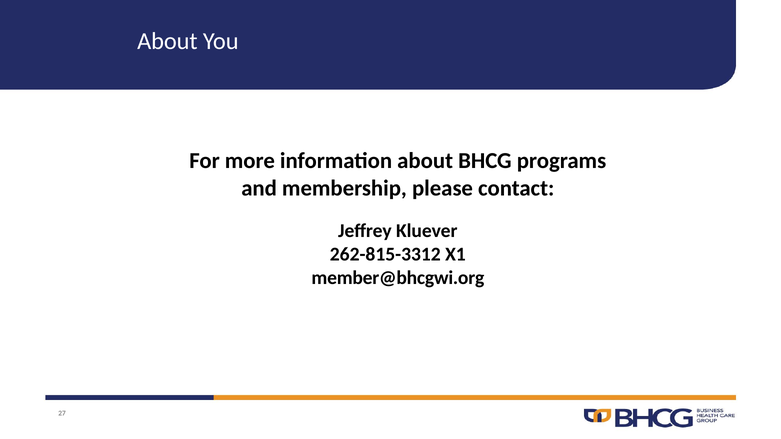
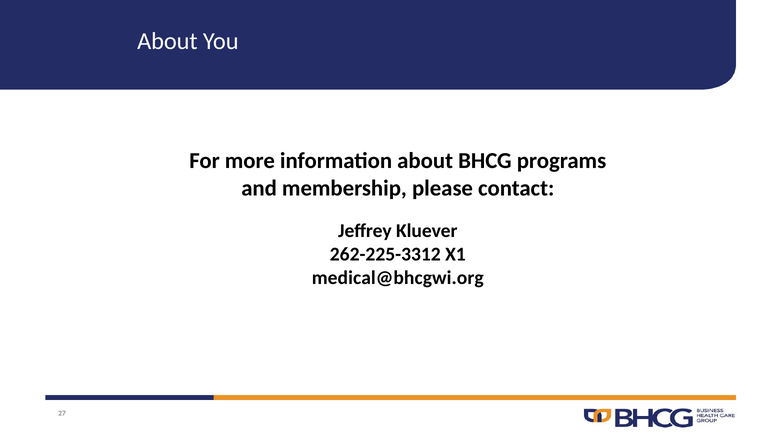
262-815-3312: 262-815-3312 -> 262-225-3312 (385, 255)
member@bhcgwi.org: member@bhcgwi.org -> medical@bhcgwi.org (398, 278)
